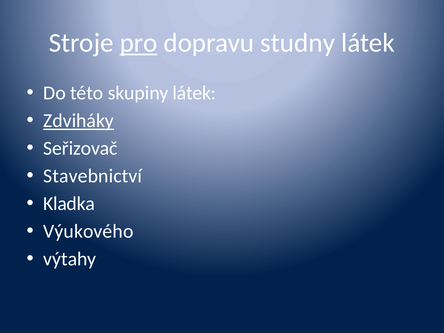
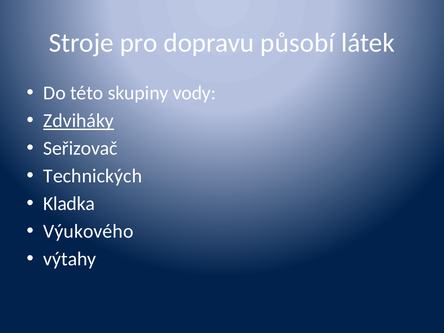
pro underline: present -> none (139, 43)
studny: studny -> působí (298, 43)
skupiny látek: látek -> vody (194, 93)
Stavebnictví: Stavebnictví -> Technických (93, 176)
